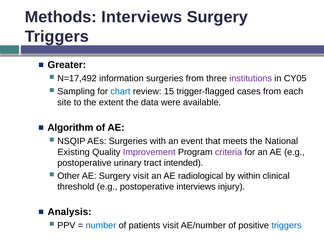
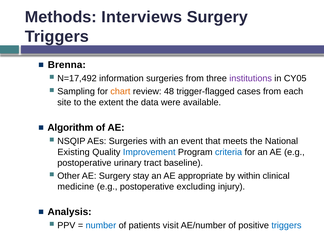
Greater: Greater -> Brenna (67, 65)
chart colour: blue -> orange (120, 92)
15: 15 -> 48 (169, 92)
Improvement colour: purple -> blue (149, 152)
criteria colour: purple -> blue (229, 152)
intended: intended -> baseline (183, 163)
Surgery visit: visit -> stay (141, 176)
radiological: radiological -> appropriate (201, 176)
threshold: threshold -> medicine (76, 187)
postoperative interviews: interviews -> excluding (196, 187)
